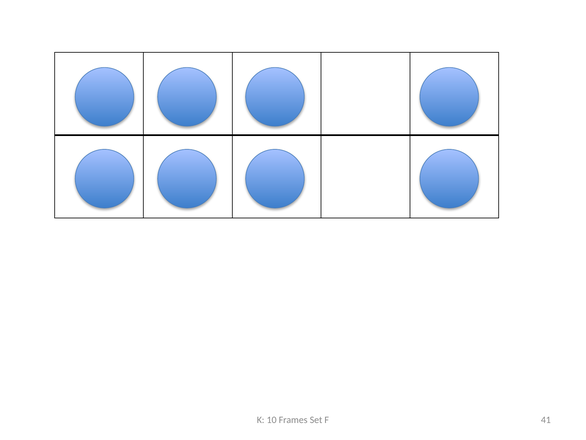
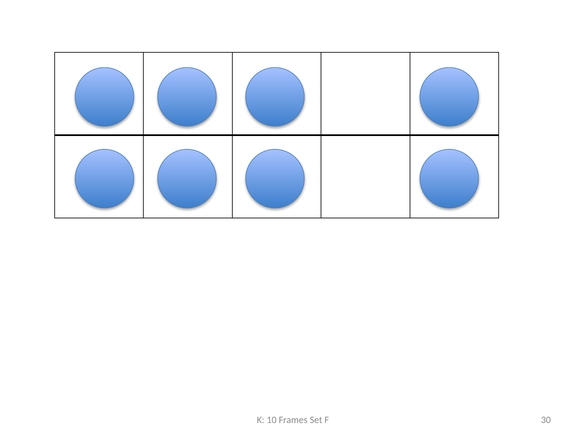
41: 41 -> 30 (546, 420)
